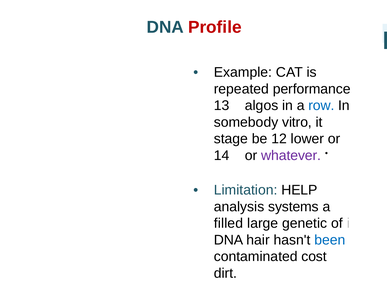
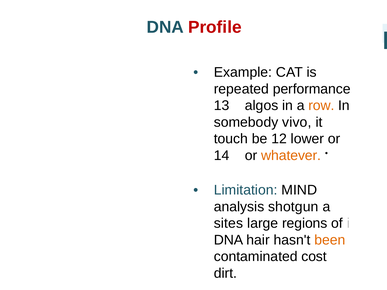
row colour: blue -> orange (321, 106)
vitro: vitro -> vivo (297, 122)
stage: stage -> touch (231, 139)
whatever colour: purple -> orange (291, 156)
HELP: HELP -> MIND (299, 190)
systems: systems -> shotgun (293, 207)
filled: filled -> sites (228, 224)
genetic: genetic -> regions (305, 224)
been colour: blue -> orange (330, 240)
